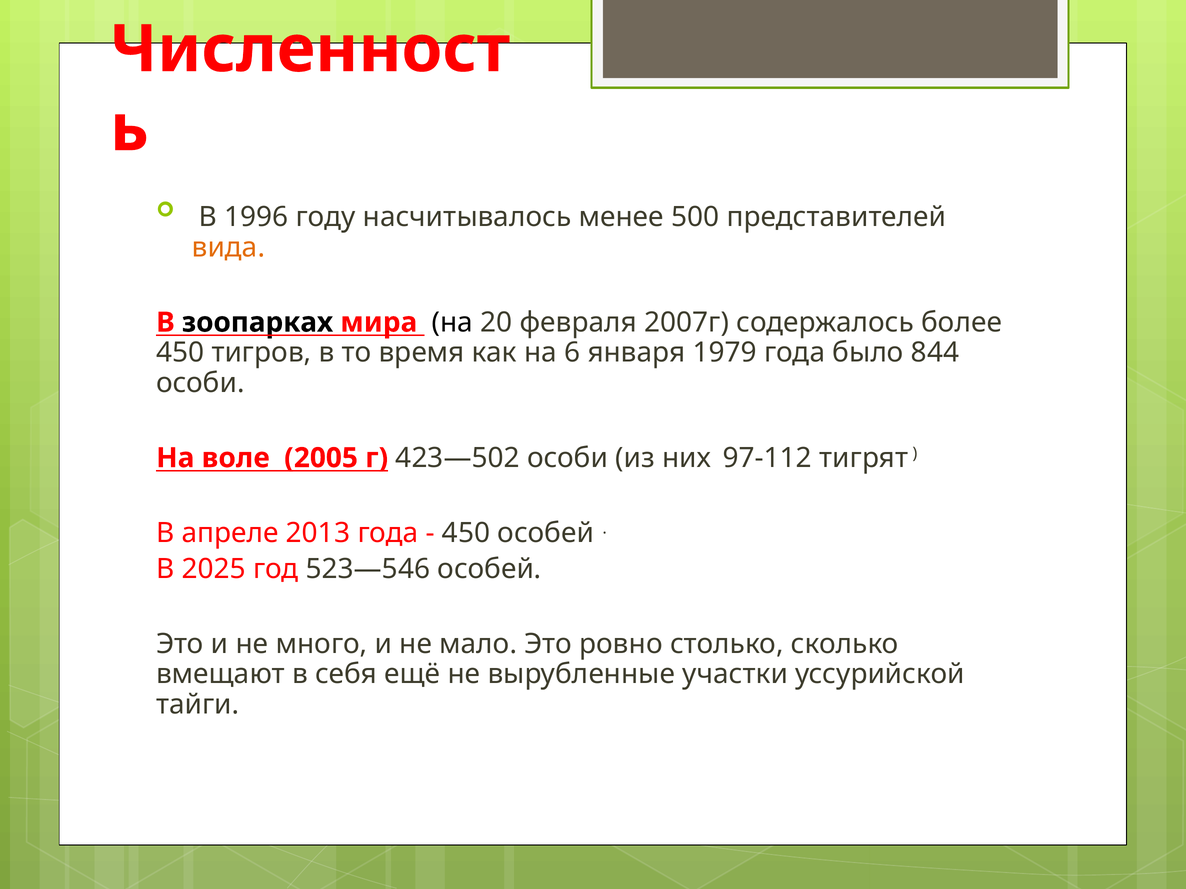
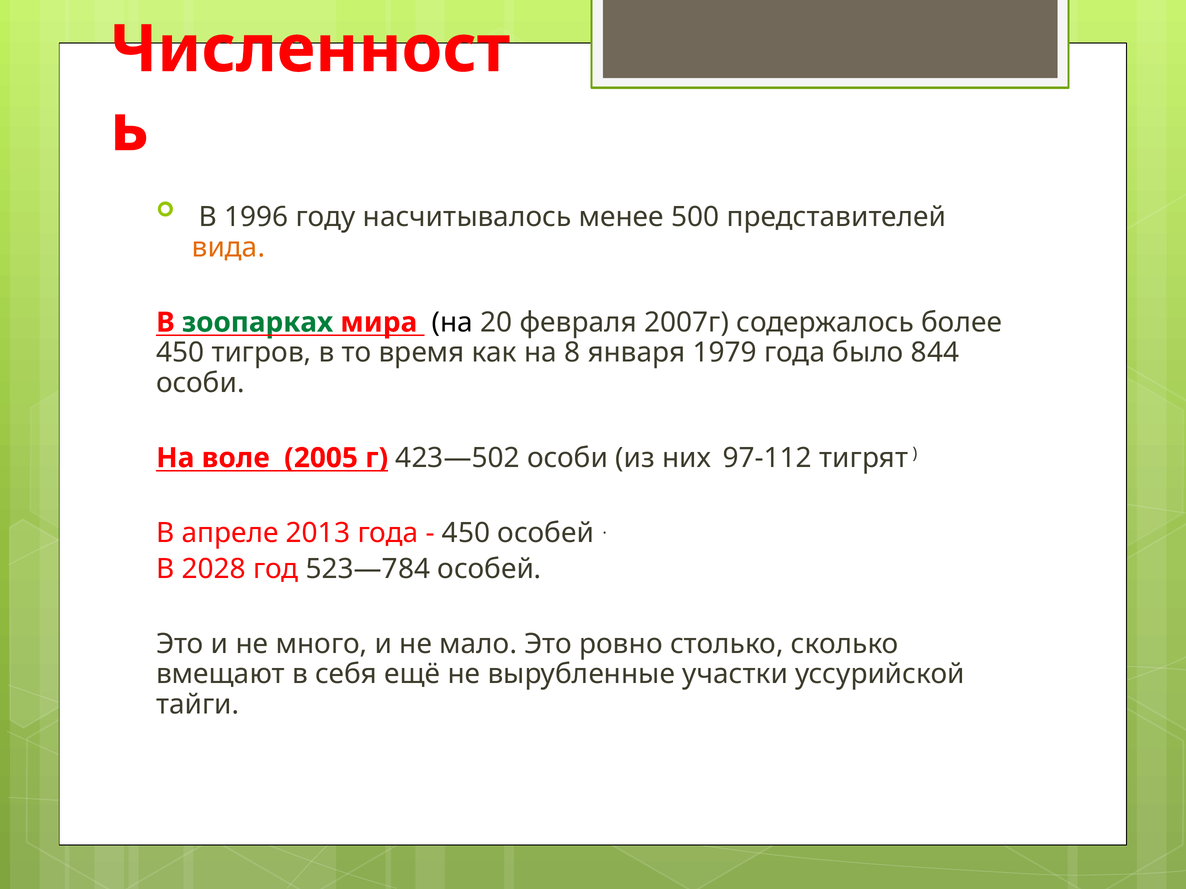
зоопарках colour: black -> green (257, 323)
6: 6 -> 8 (572, 353)
2025: 2025 -> 2028 (214, 569)
523—546: 523—546 -> 523—784 (368, 569)
